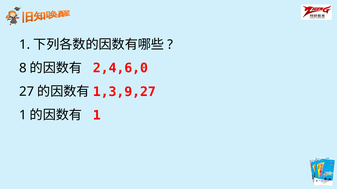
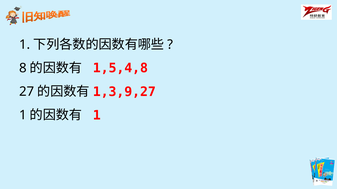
2,4,6,0: 2,4,6,0 -> 1,5,4,8 (120, 68)
